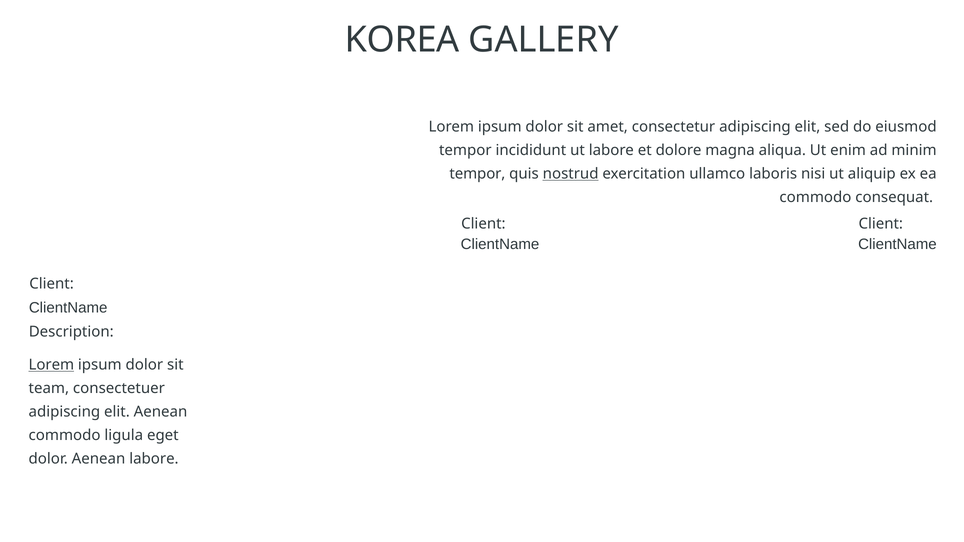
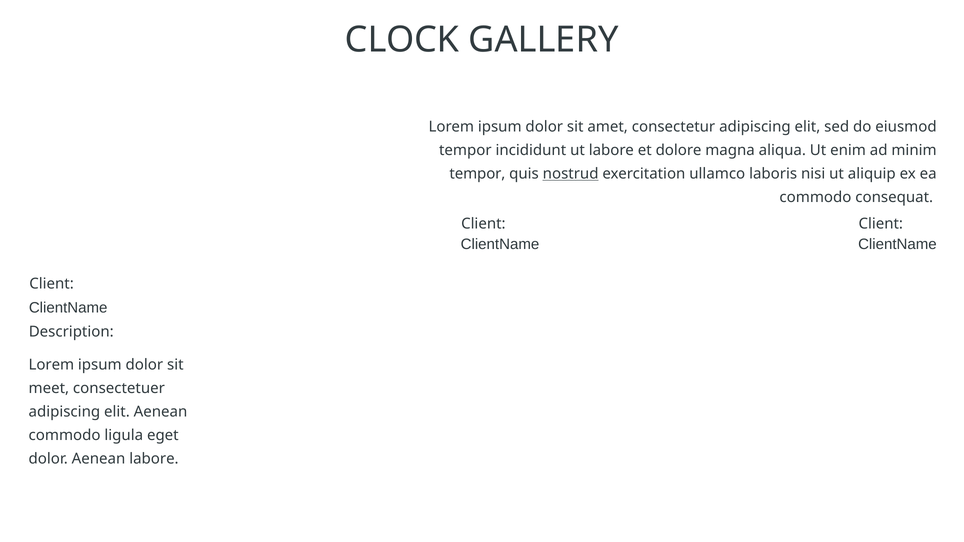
KOREA: KOREA -> CLOCK (402, 40)
Lorem underline: present -> none (51, 365)
team: team -> meet (49, 388)
